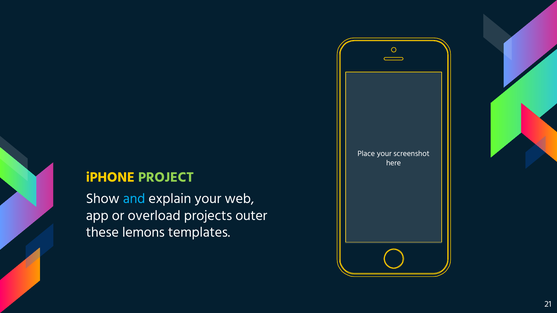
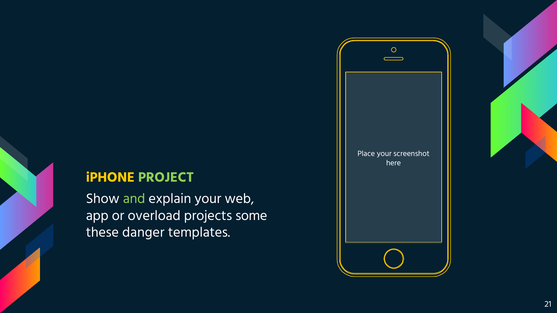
and colour: light blue -> light green (134, 199)
outer: outer -> some (251, 216)
lemons: lemons -> danger (143, 232)
